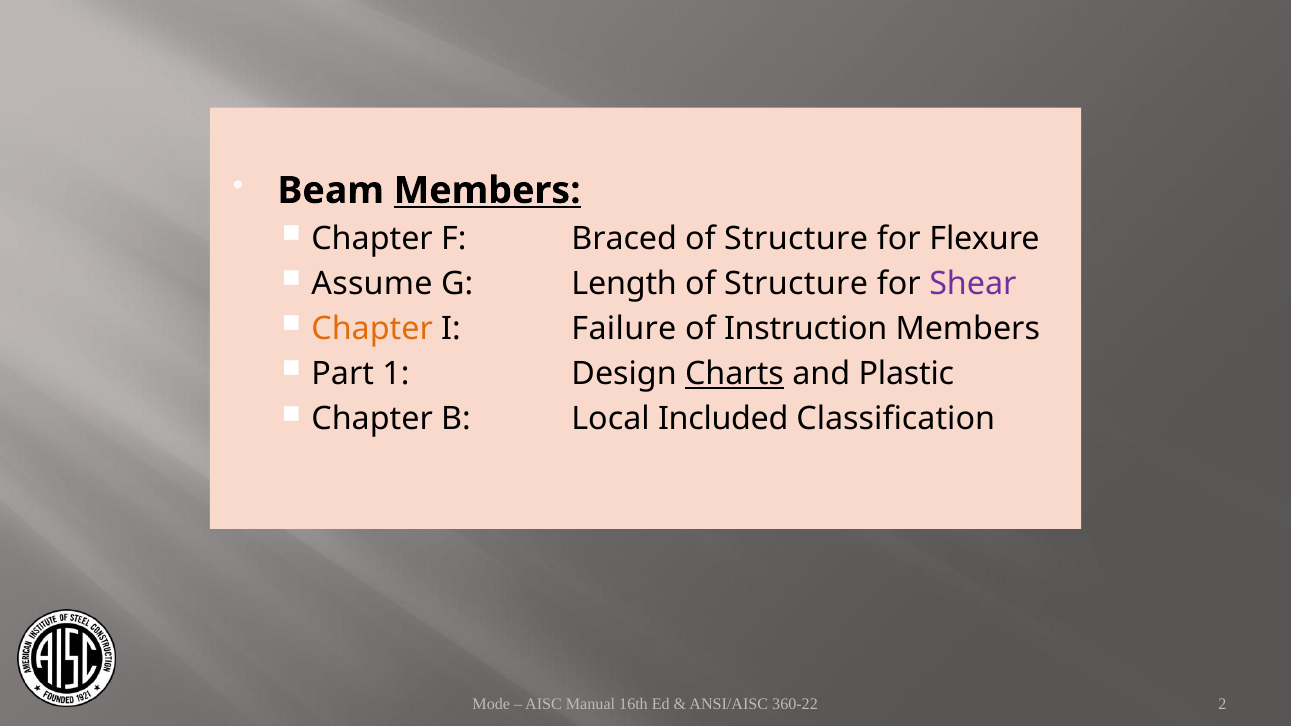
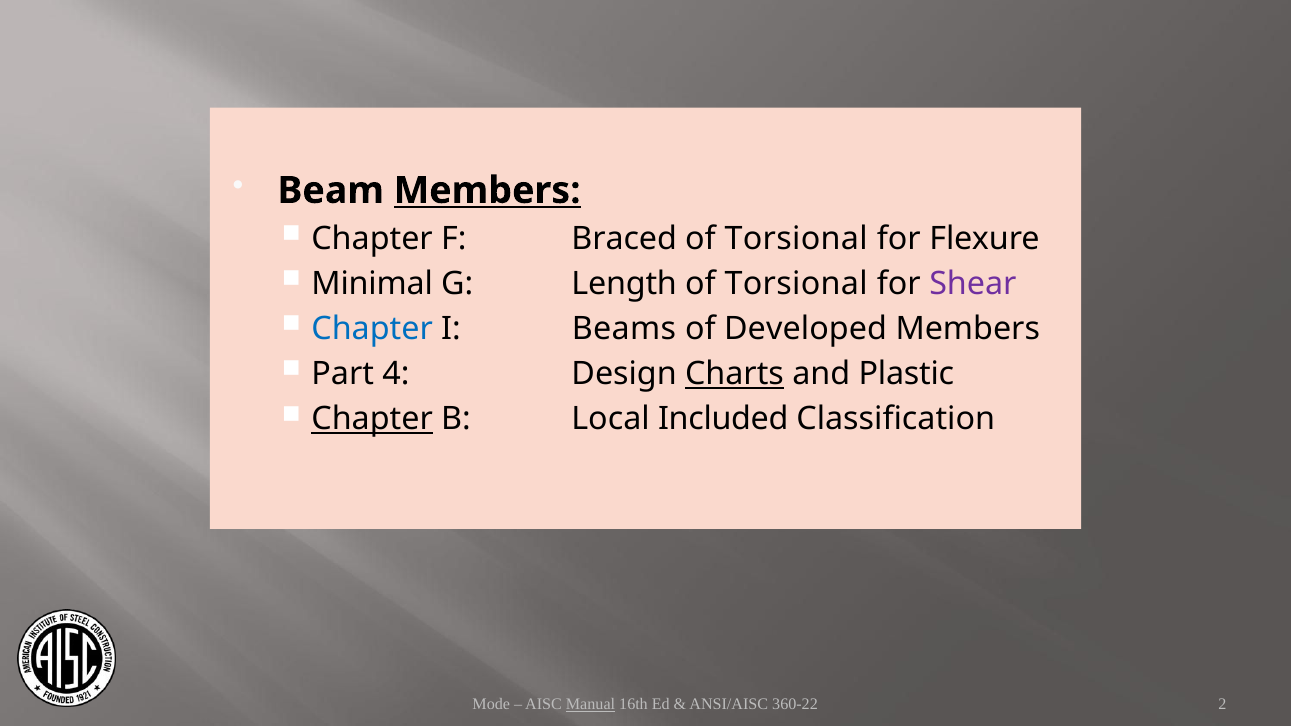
Structure: Structure -> Torsional (796, 239)
Assume: Assume -> Minimal (372, 284)
Structure: Structure -> Torsional (796, 284)
Chapter colour: orange -> blue (372, 329)
Failure: Failure -> Beams (624, 329)
Instruction: Instruction -> Developed (806, 329)
1: 1 -> 4 (396, 374)
Chapter underline: none -> present (372, 419)
Manual underline: none -> present (591, 705)
